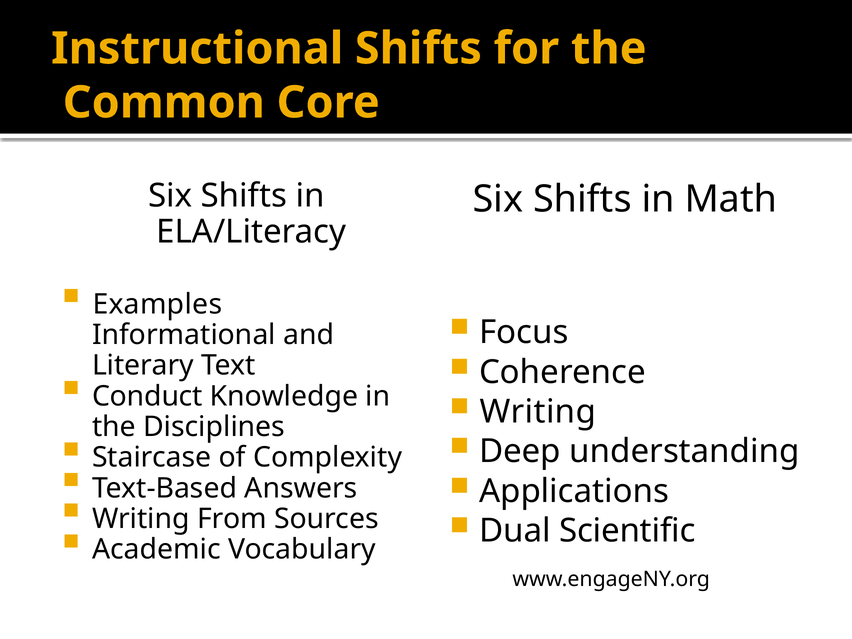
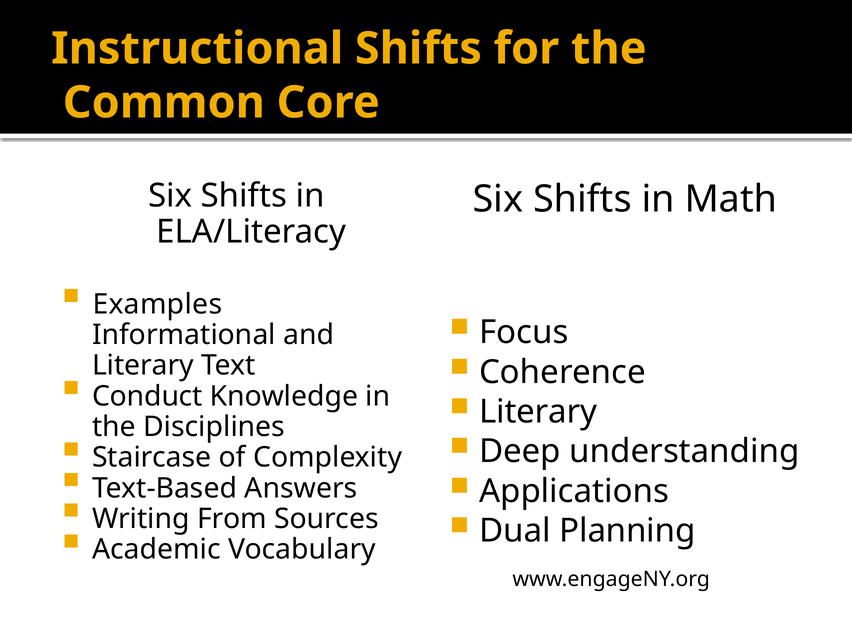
Writing: Writing -> Literary (538, 412)
Scientific: Scientific -> Planning (627, 531)
